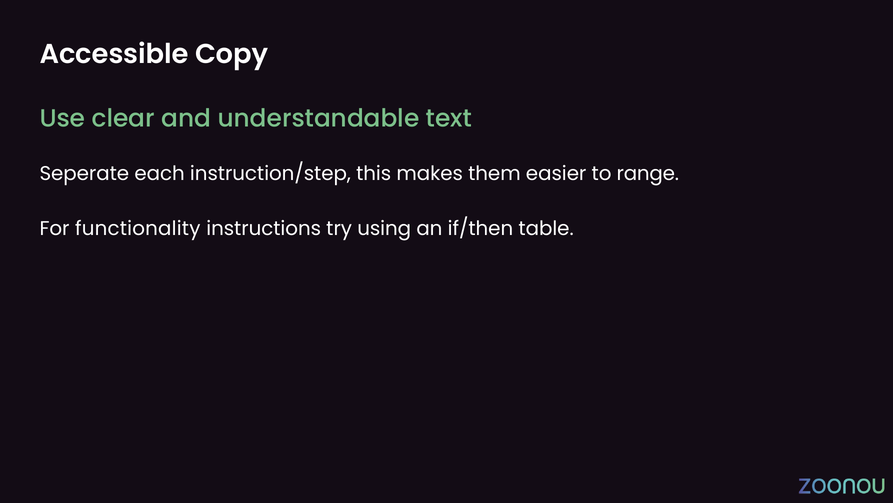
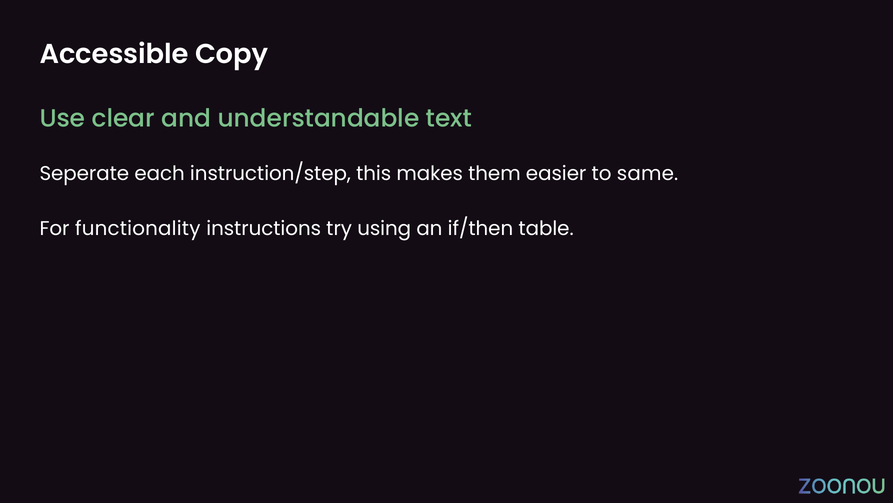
range: range -> same (648, 173)
